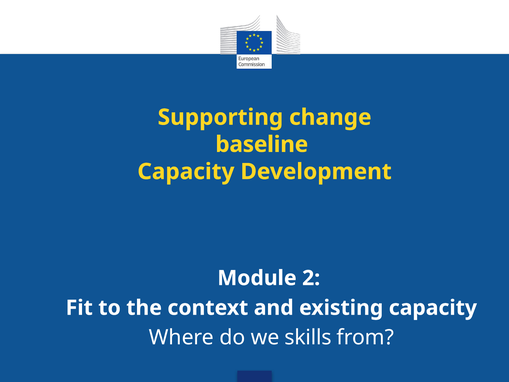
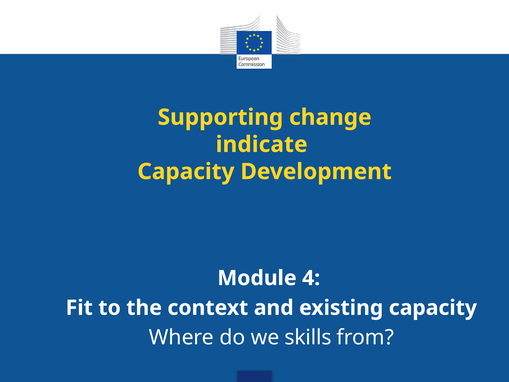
baseline: baseline -> indicate (262, 144)
2: 2 -> 4 (311, 278)
